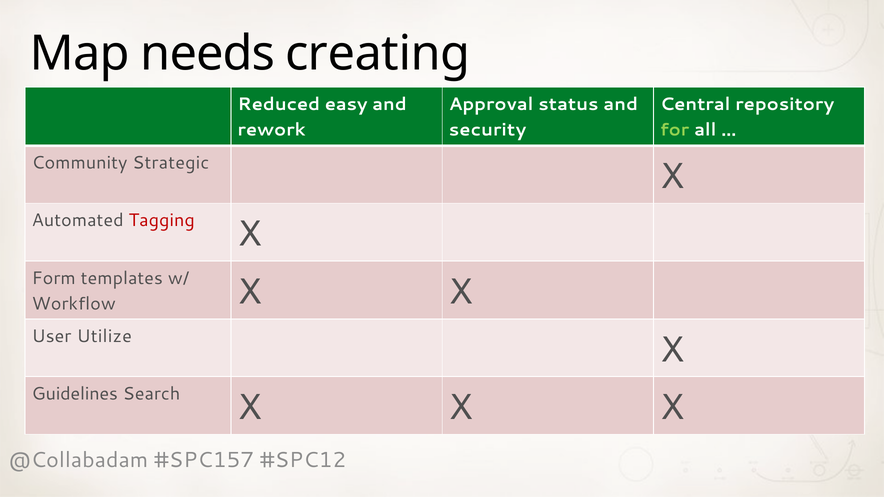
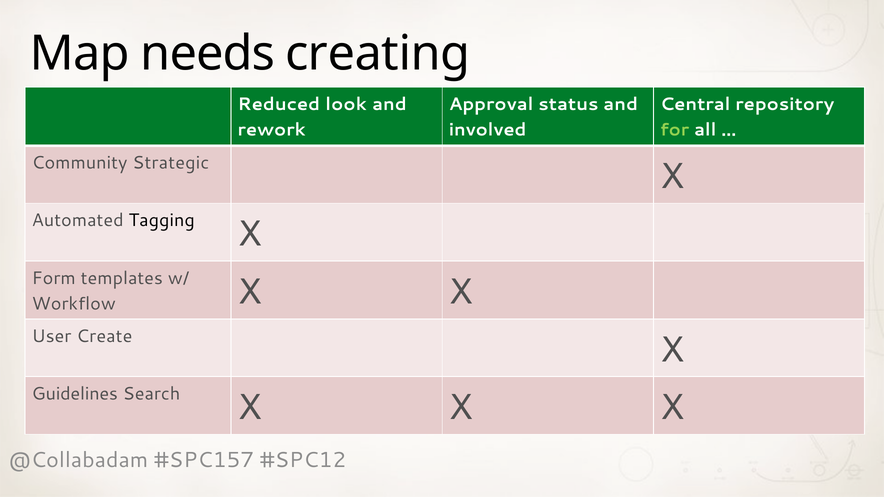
easy: easy -> look (346, 104)
security: security -> involved (488, 130)
Tagging colour: red -> black (162, 221)
Utilize: Utilize -> Create (104, 336)
